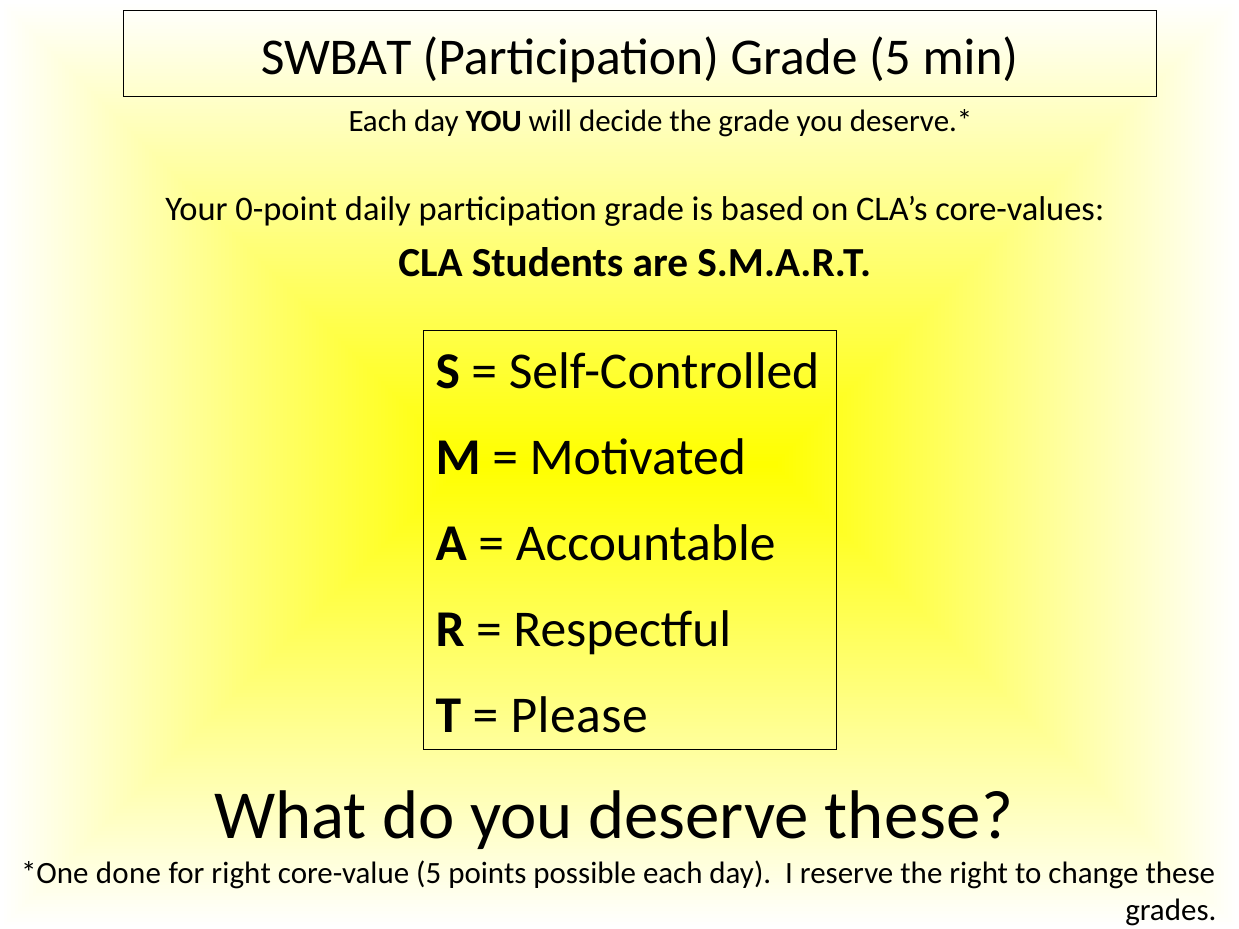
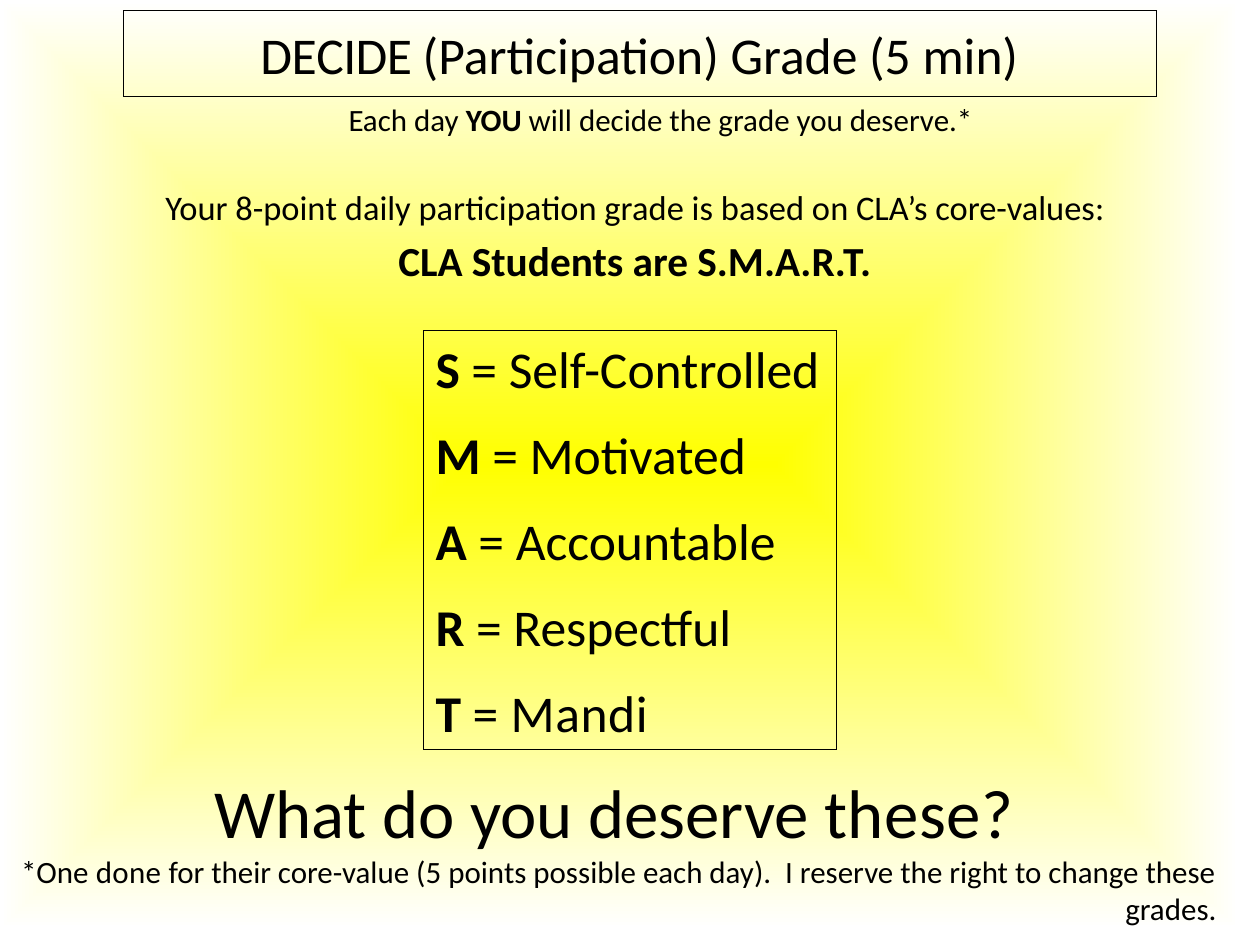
SWBAT: SWBAT -> DECIDE (336, 57)
0-point: 0-point -> 8-point (286, 209)
Please: Please -> Mandi (579, 716)
for right: right -> their (241, 873)
